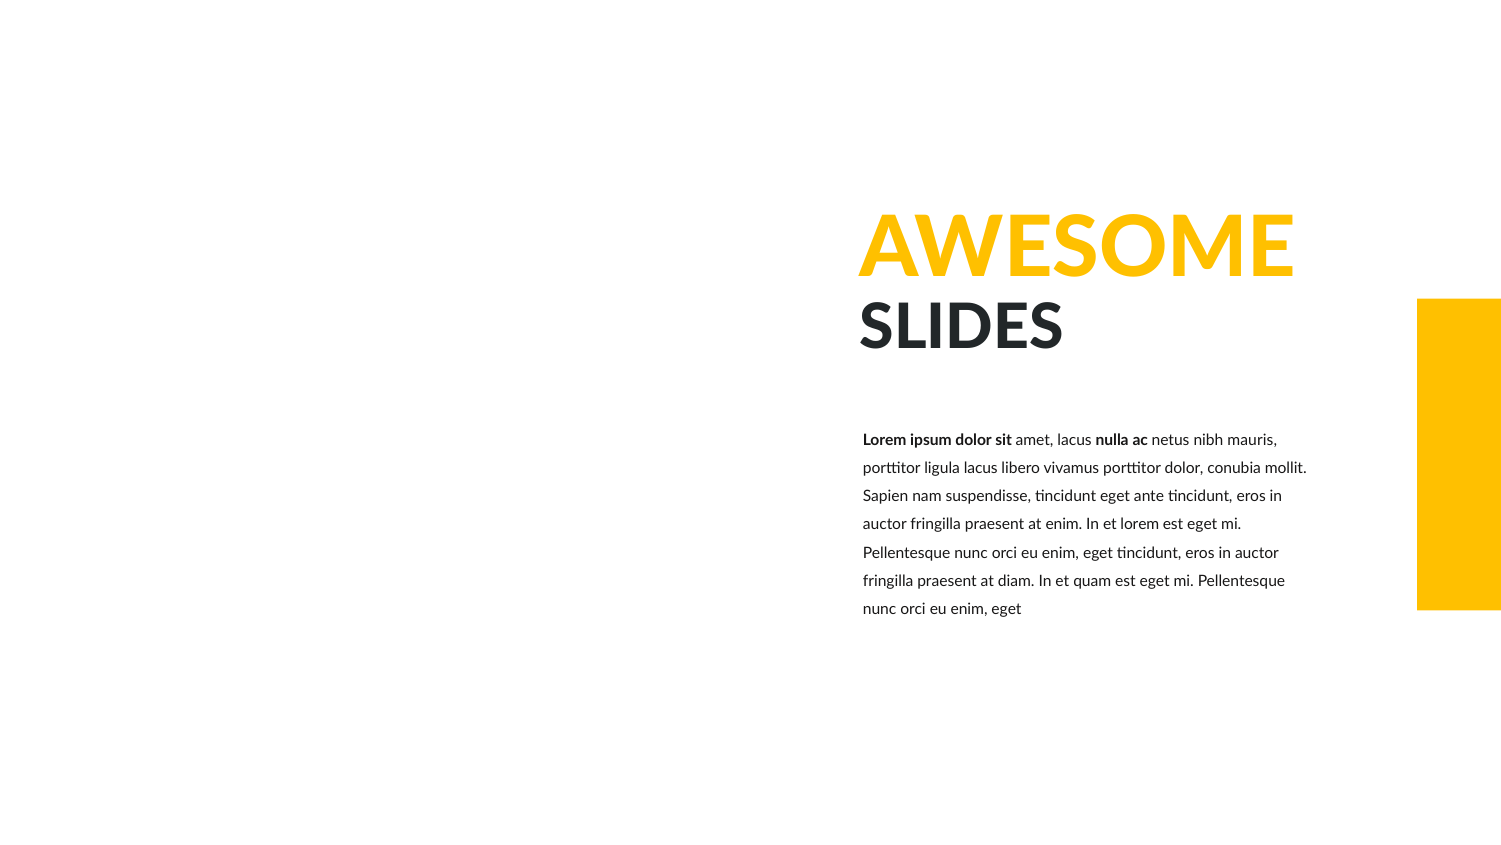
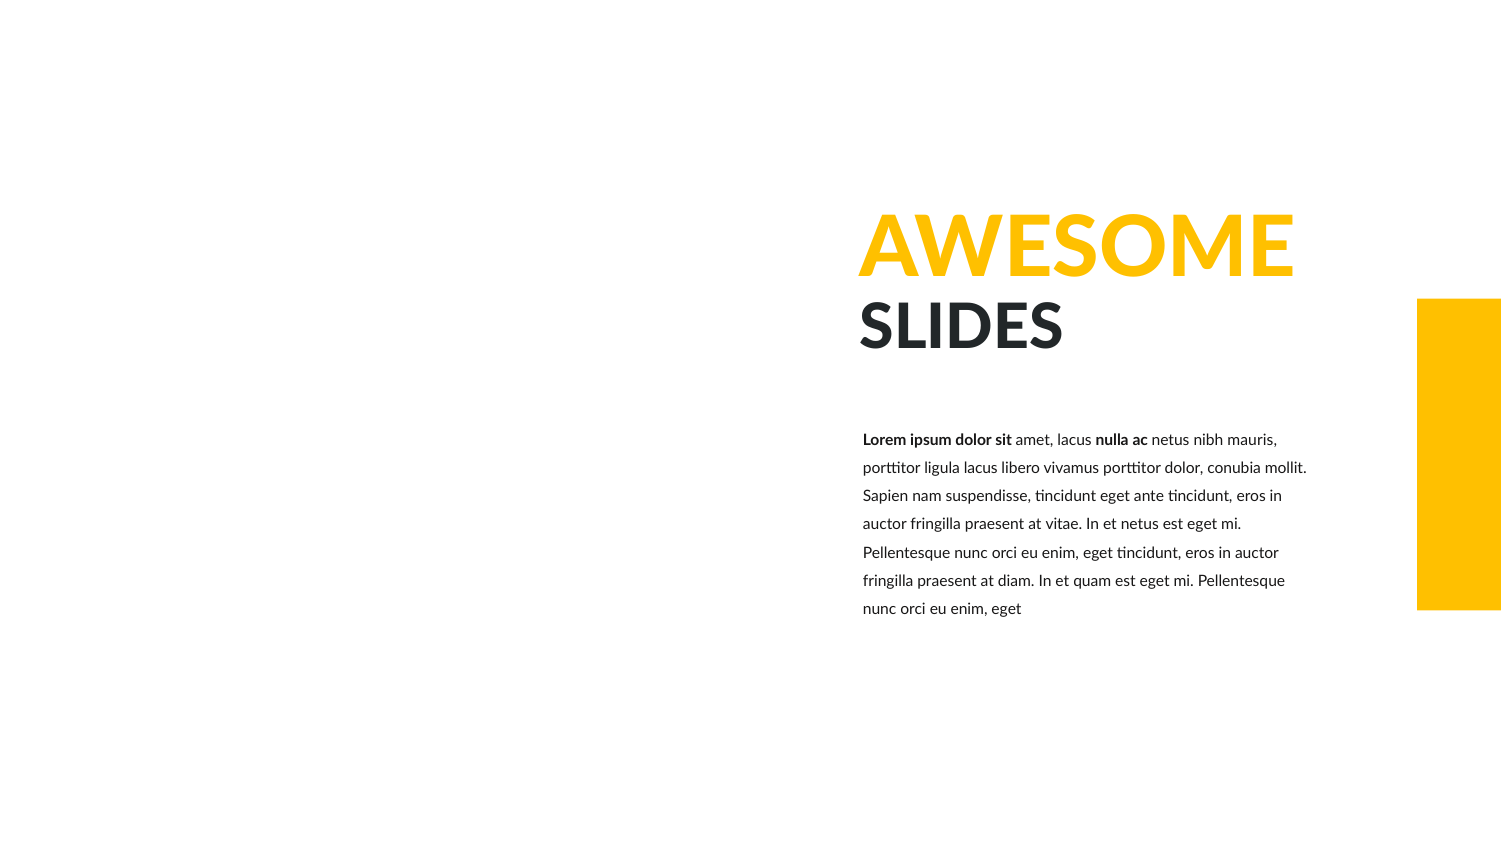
at enim: enim -> vitae (1064, 524)
et lorem: lorem -> netus (1140, 524)
